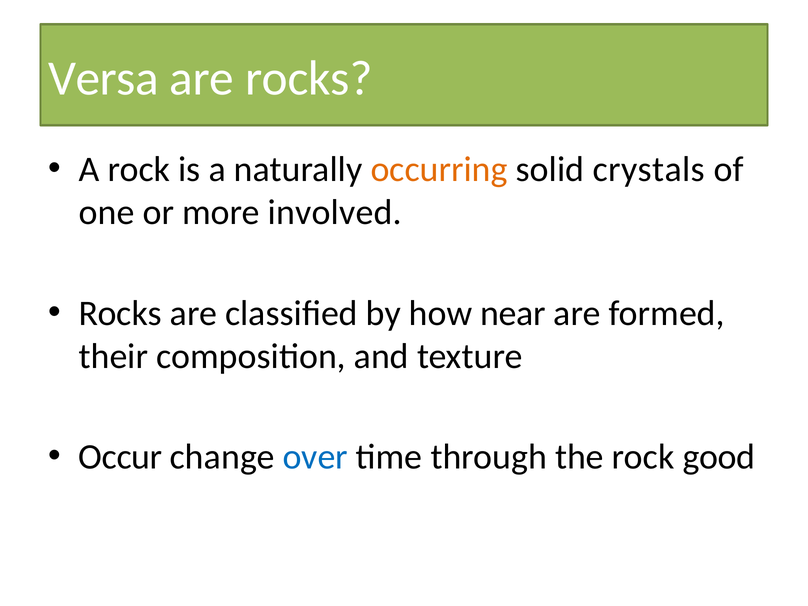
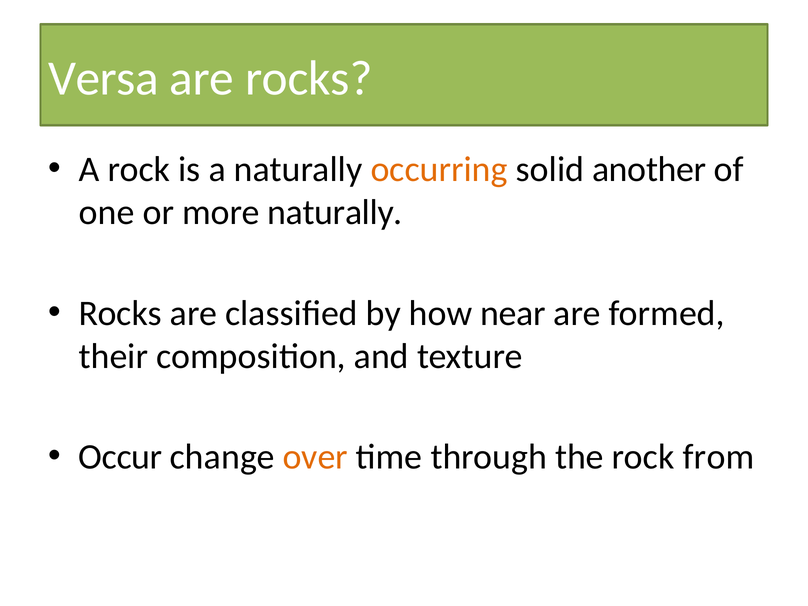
crystals: crystals -> another (649, 170)
more involved: involved -> naturally (335, 213)
over colour: blue -> orange (315, 457)
good: good -> from (718, 457)
